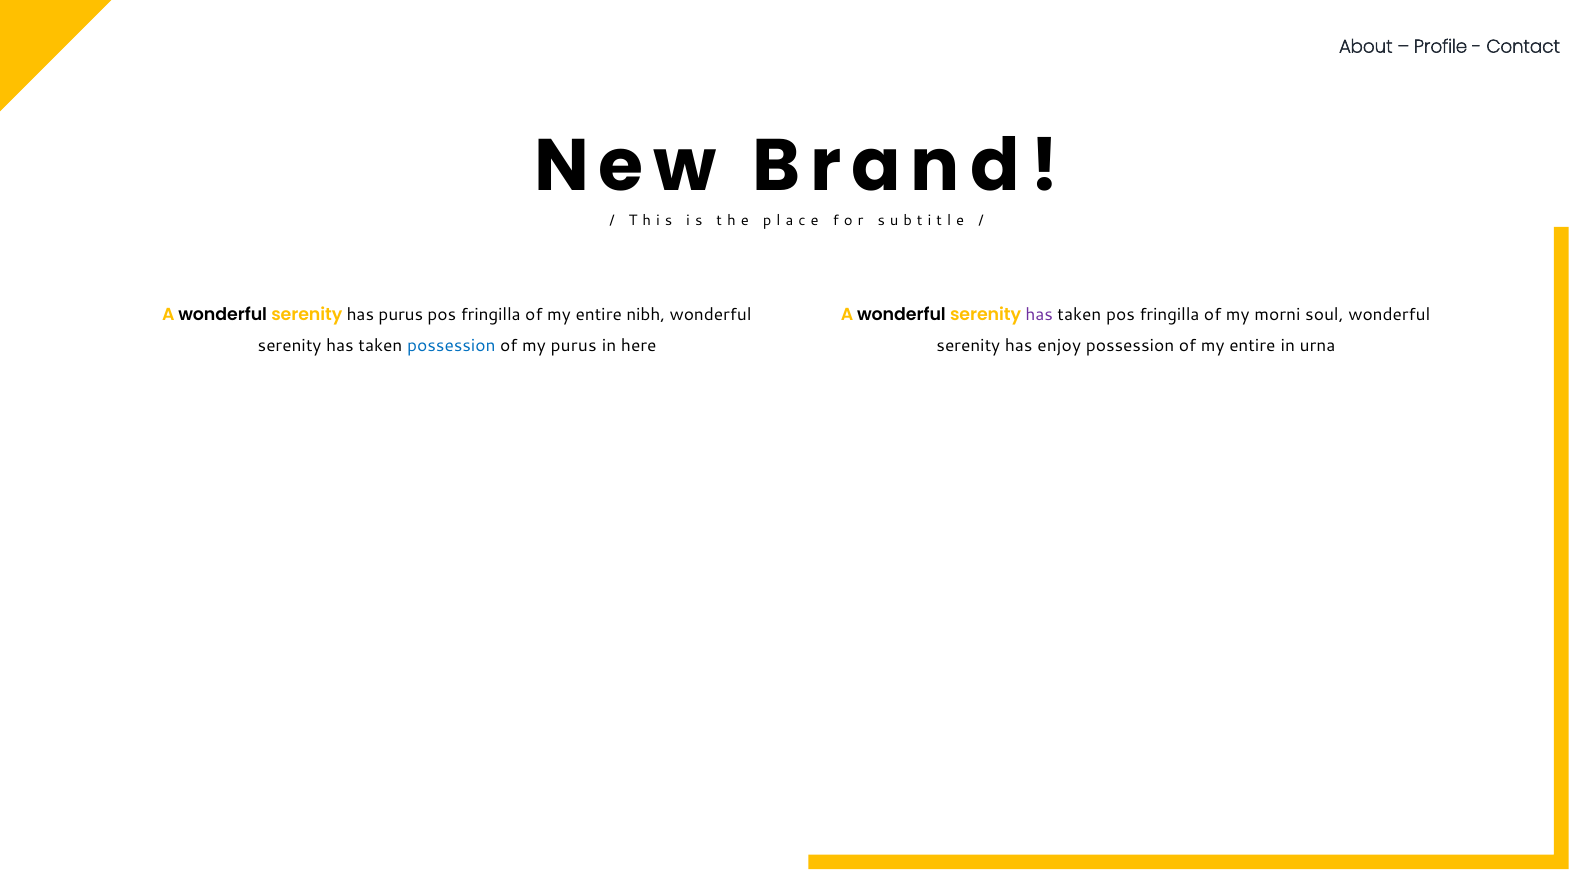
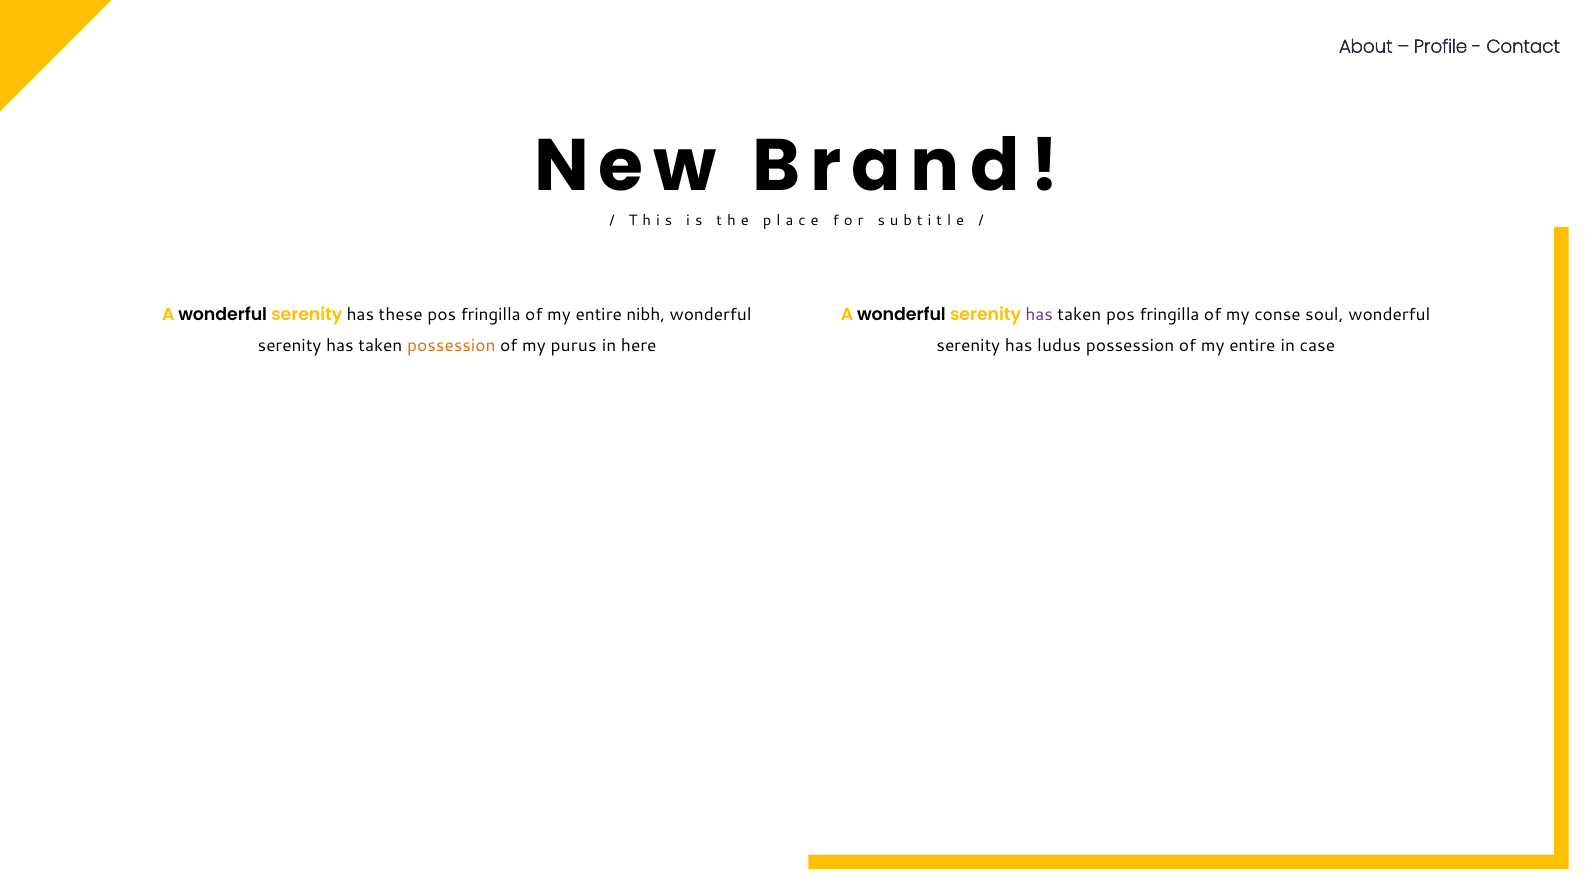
has purus: purus -> these (401, 315)
morni: morni -> conse (1277, 315)
possession colour: blue -> orange (451, 346)
enjoy: enjoy -> ludus (1059, 346)
urna: urna -> case (1317, 346)
